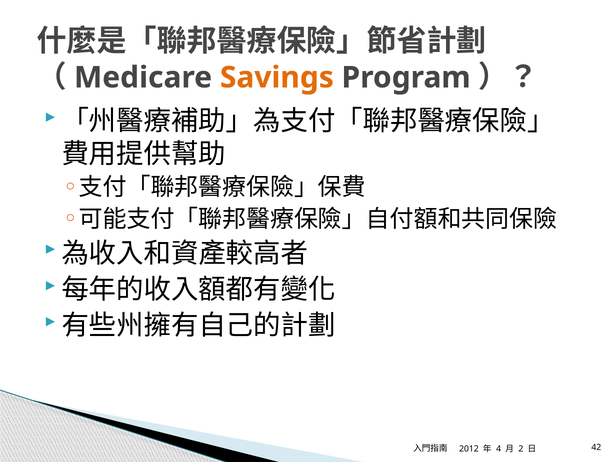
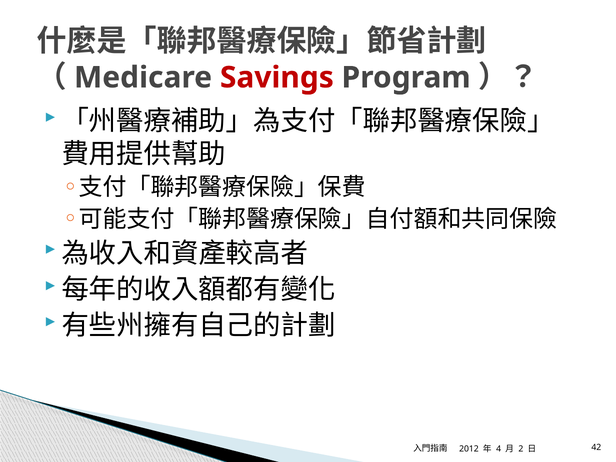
Savings colour: orange -> red (277, 78)
